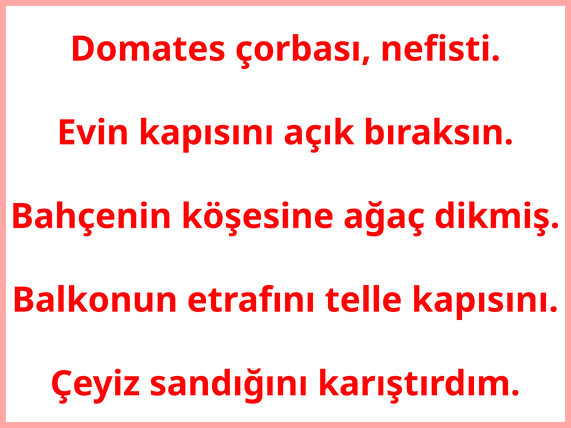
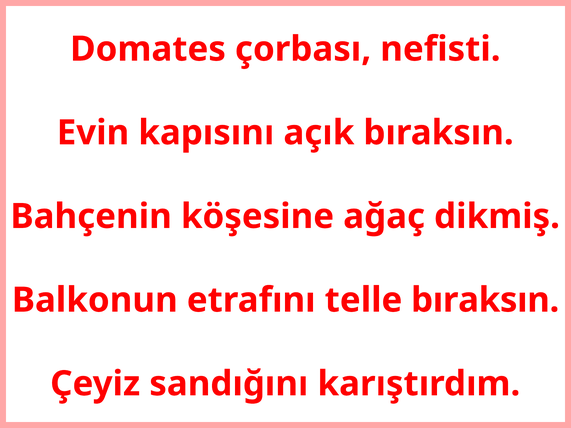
telle kapısını: kapısını -> bıraksın (485, 300)
